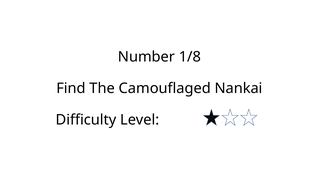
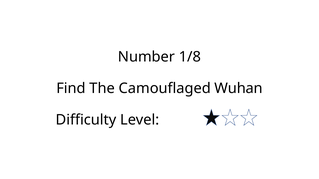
Nankai: Nankai -> Wuhan (239, 89)
